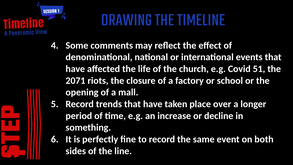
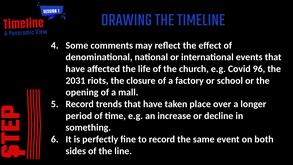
51: 51 -> 96 (259, 69)
2071: 2071 -> 2031 (75, 81)
